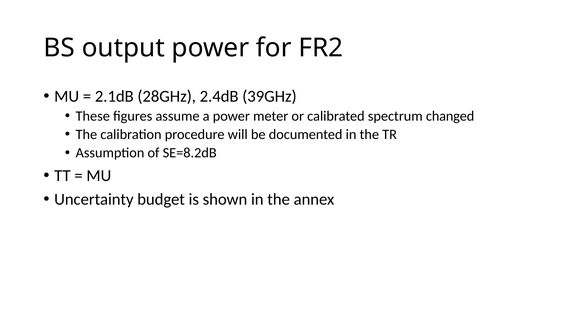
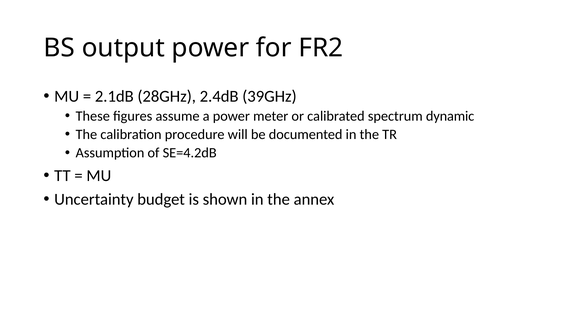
changed: changed -> dynamic (450, 116)
SE=8.2dB: SE=8.2dB -> SE=4.2dB (190, 153)
